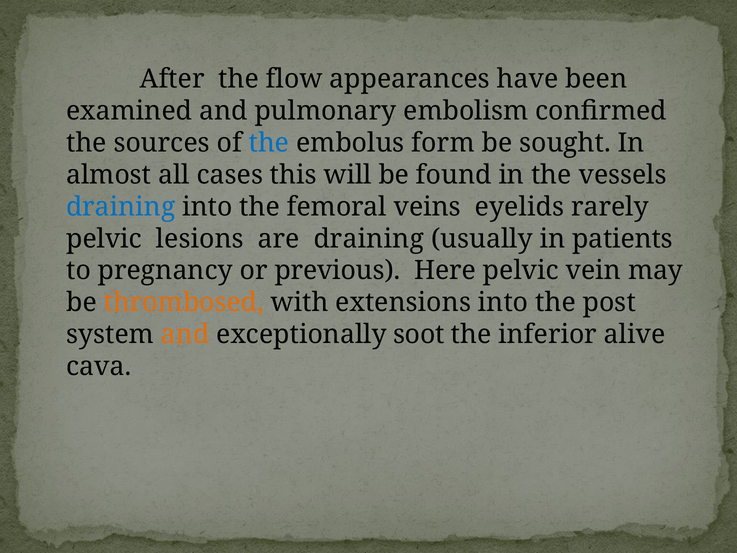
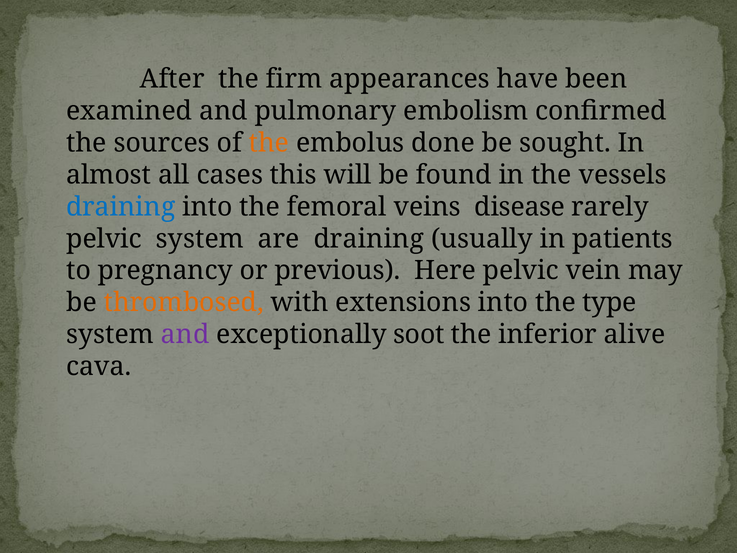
flow: flow -> firm (294, 79)
the colour: blue -> orange (269, 143)
form: form -> done (443, 143)
eyelids: eyelids -> disease (520, 207)
pelvic lesions: lesions -> system (200, 239)
post: post -> type (609, 302)
and colour: orange -> purple (185, 334)
